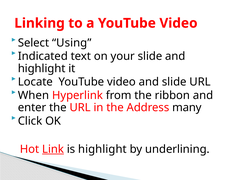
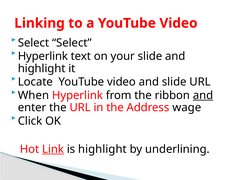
Select Using: Using -> Select (72, 43)
Indicated: Indicated -> Hyperlink (43, 56)
and underline: none -> present (203, 95)
many: many -> wage (187, 107)
